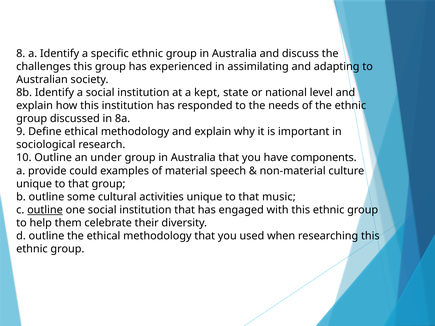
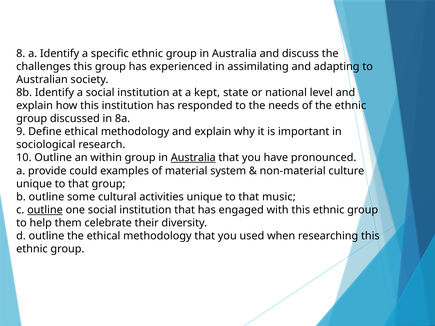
under: under -> within (106, 158)
Australia underline: none -> present (193, 158)
components: components -> pronounced (324, 158)
speech: speech -> system (228, 171)
